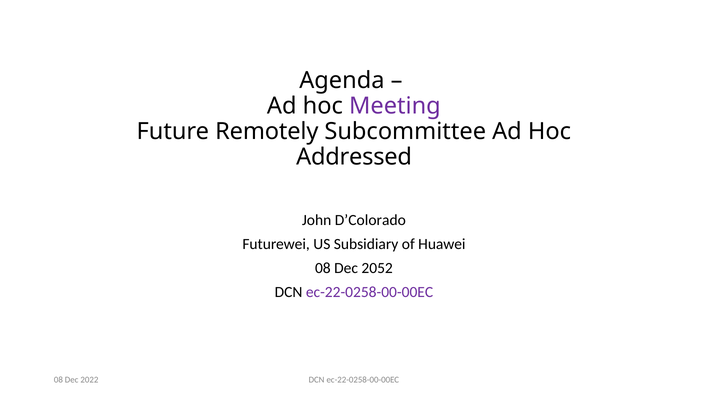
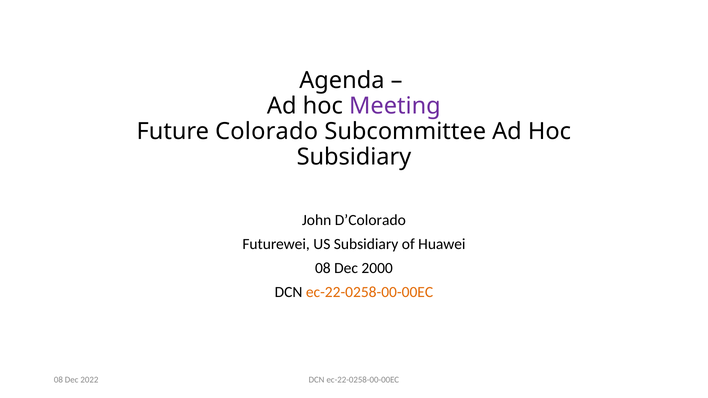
Remotely: Remotely -> Colorado (267, 131)
Addressed: Addressed -> Subsidiary (354, 157)
2052: 2052 -> 2000 (377, 268)
ec-22-0258-00-00EC colour: purple -> orange (370, 292)
